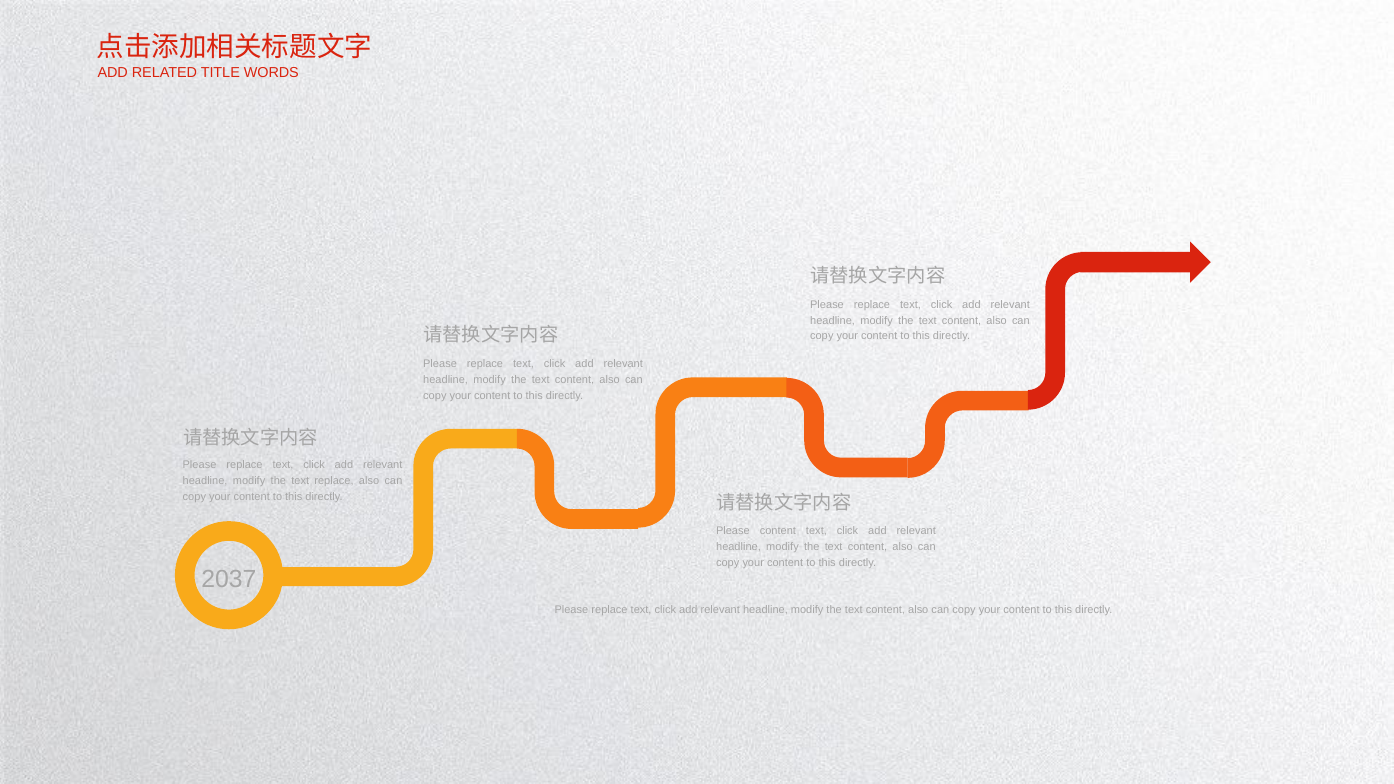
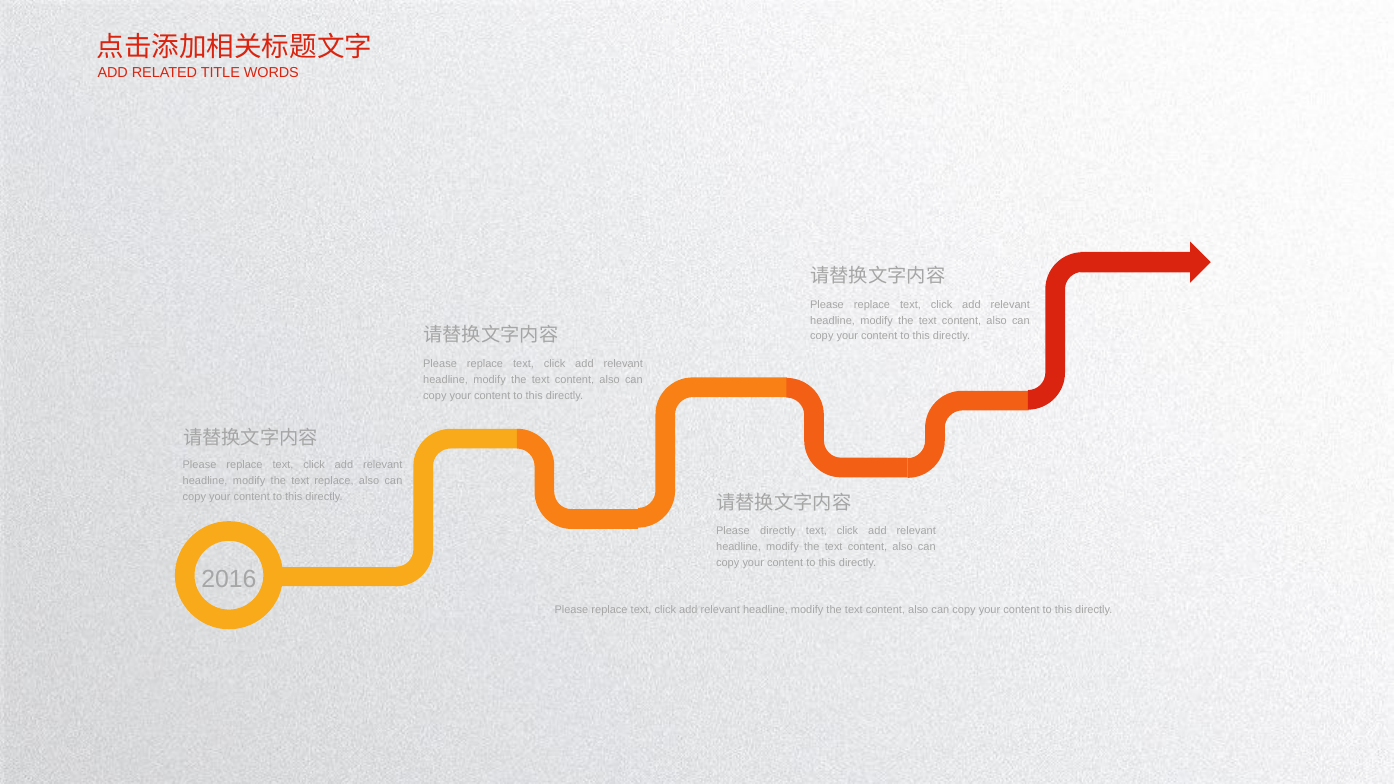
Please content: content -> directly (778, 531)
2037: 2037 -> 2016 (229, 579)
